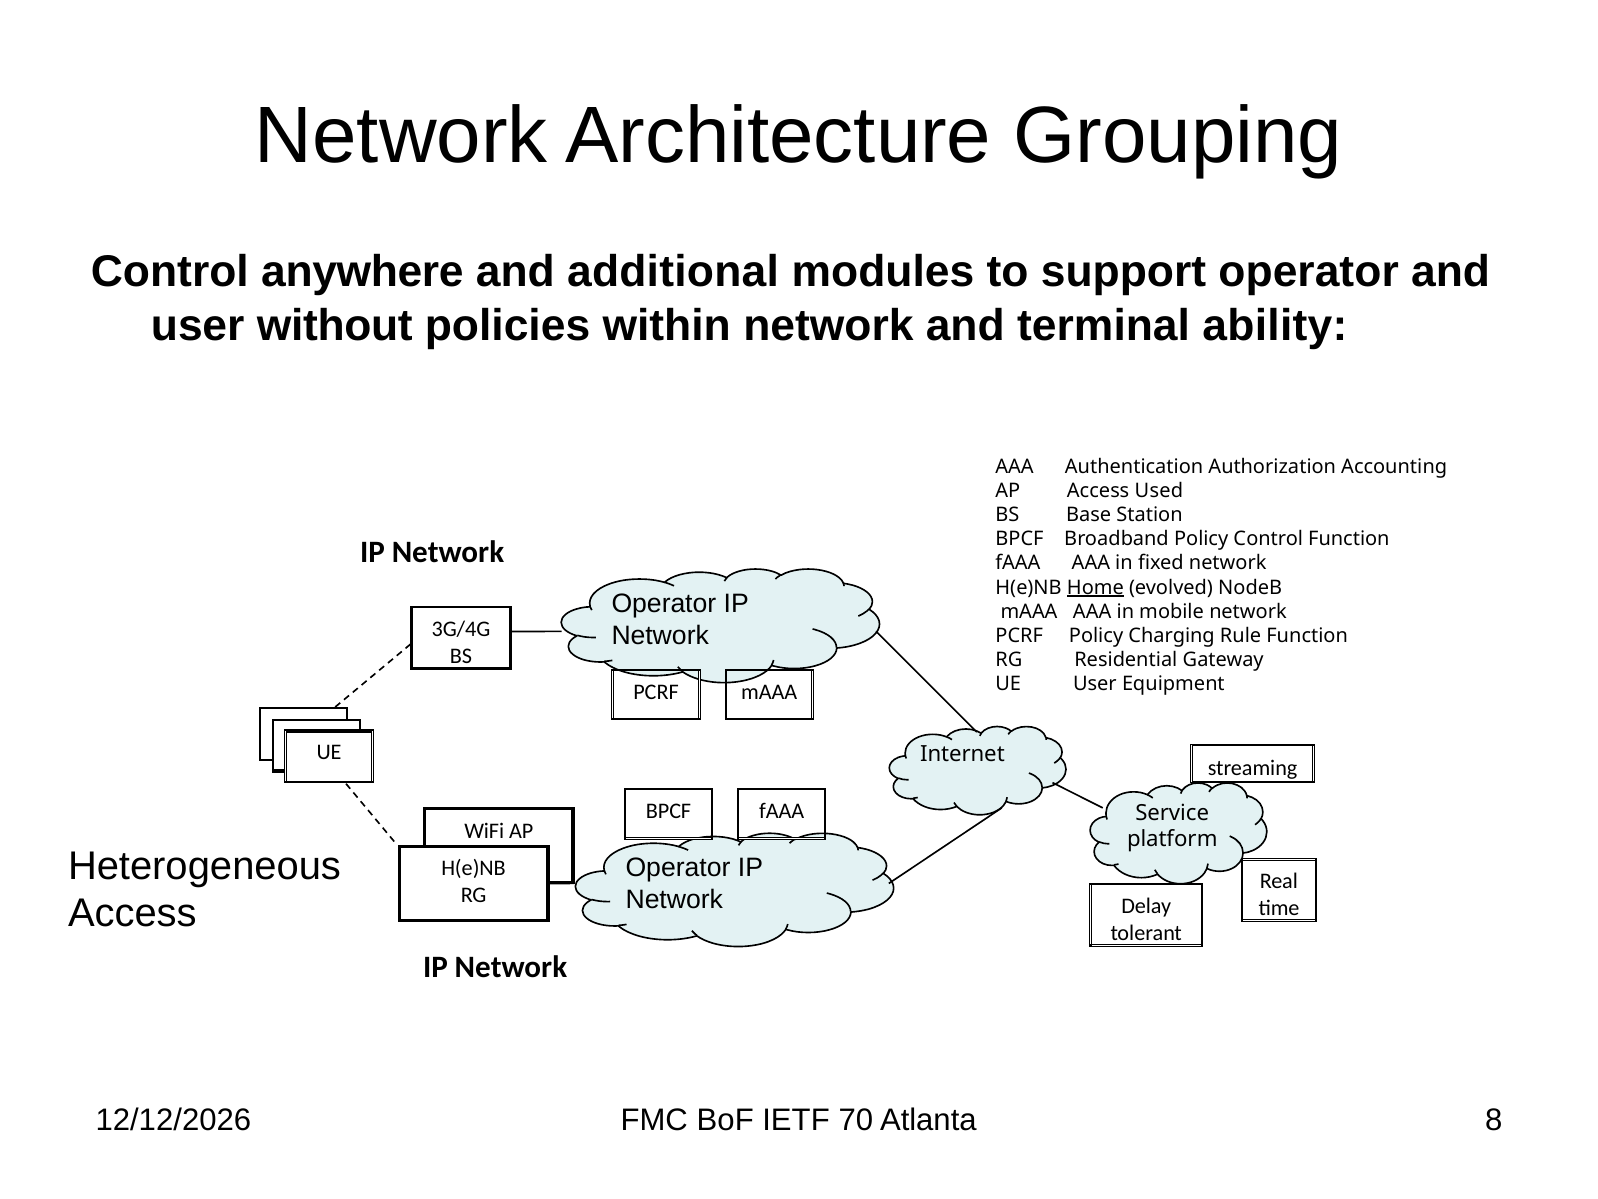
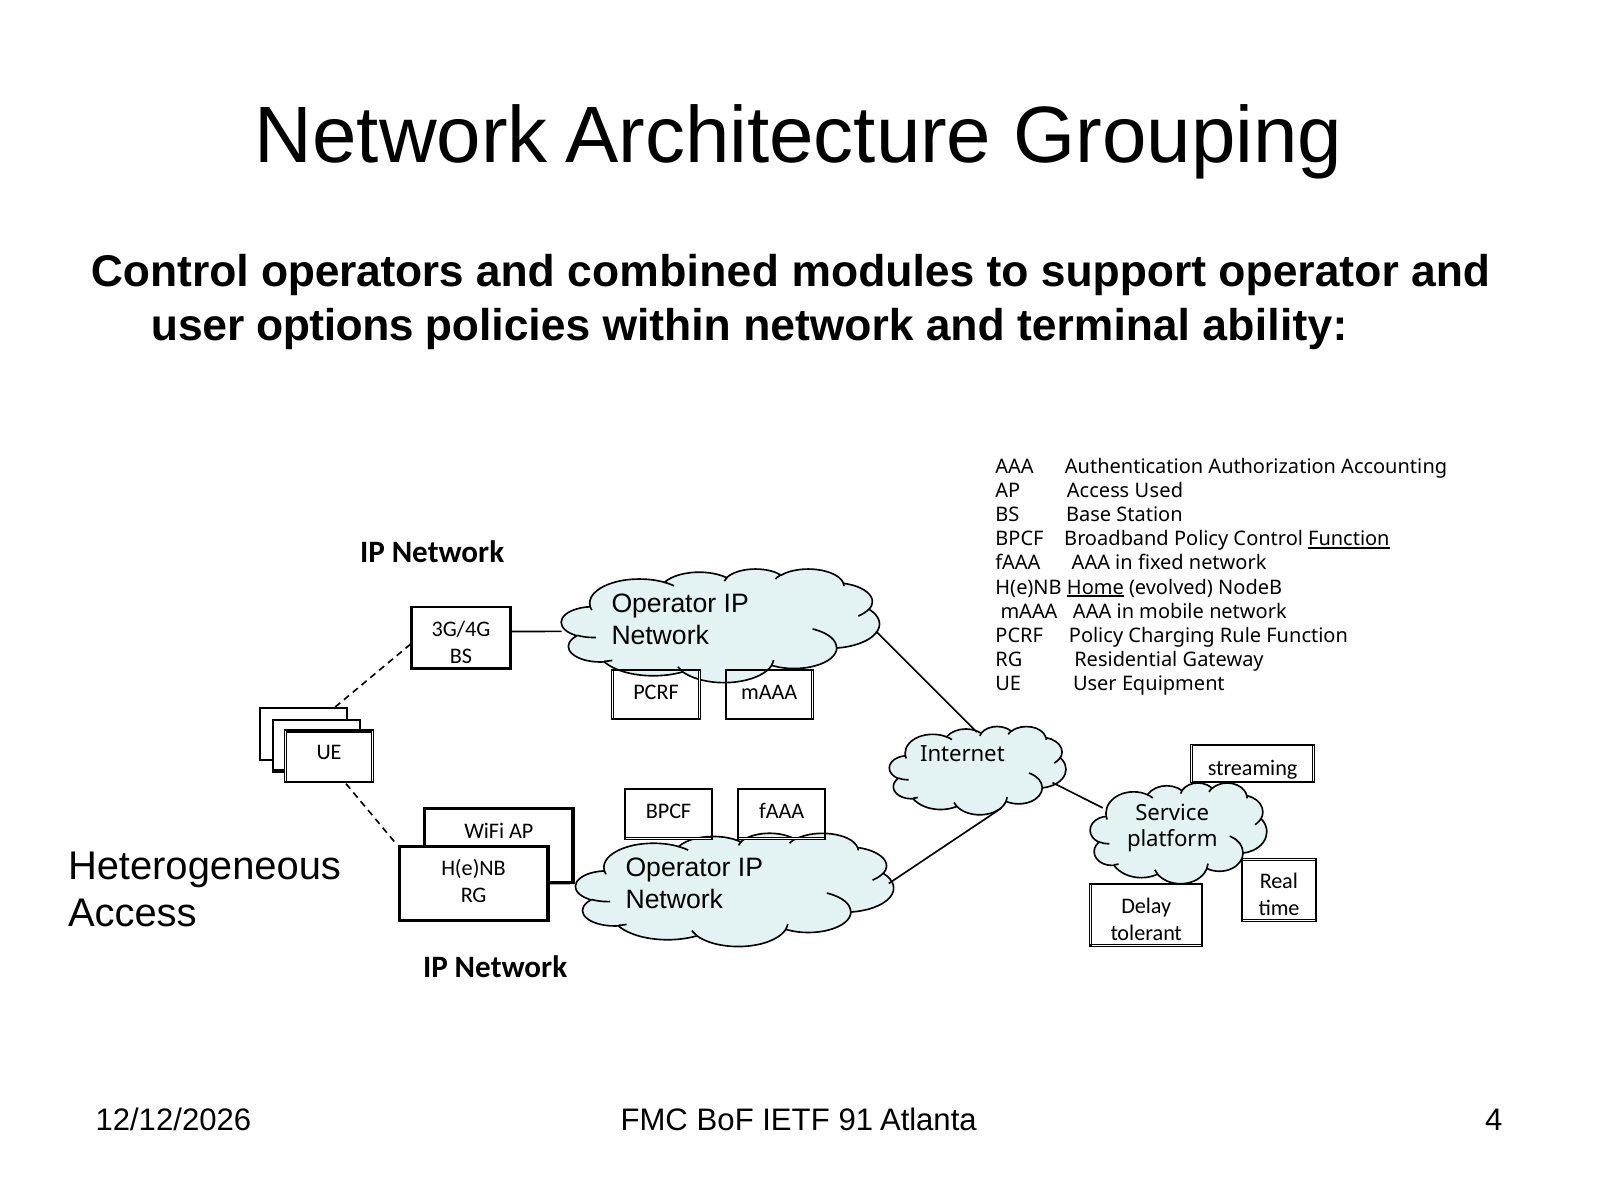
anywhere: anywhere -> operators (362, 272)
additional: additional -> combined (673, 272)
without: without -> options (335, 325)
Function underline: none -> present (1349, 539)
70: 70 -> 91 (856, 1120)
8: 8 -> 4 (1494, 1120)
